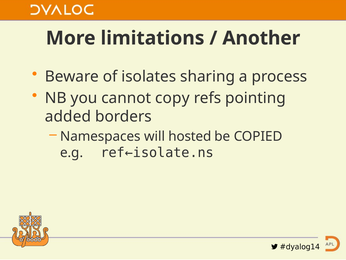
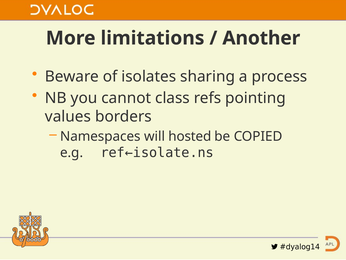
copy: copy -> class (172, 98)
added: added -> values (68, 116)
